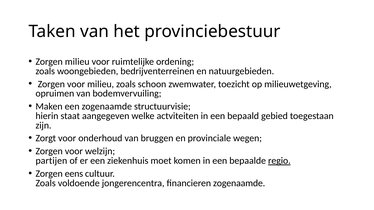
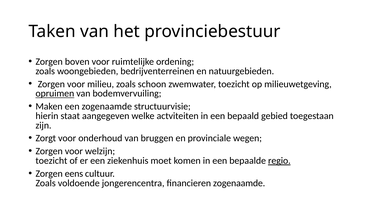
Zorgen milieu: milieu -> boven (77, 62)
opruimen underline: none -> present (55, 94)
partijen: partijen -> toezicht (51, 161)
